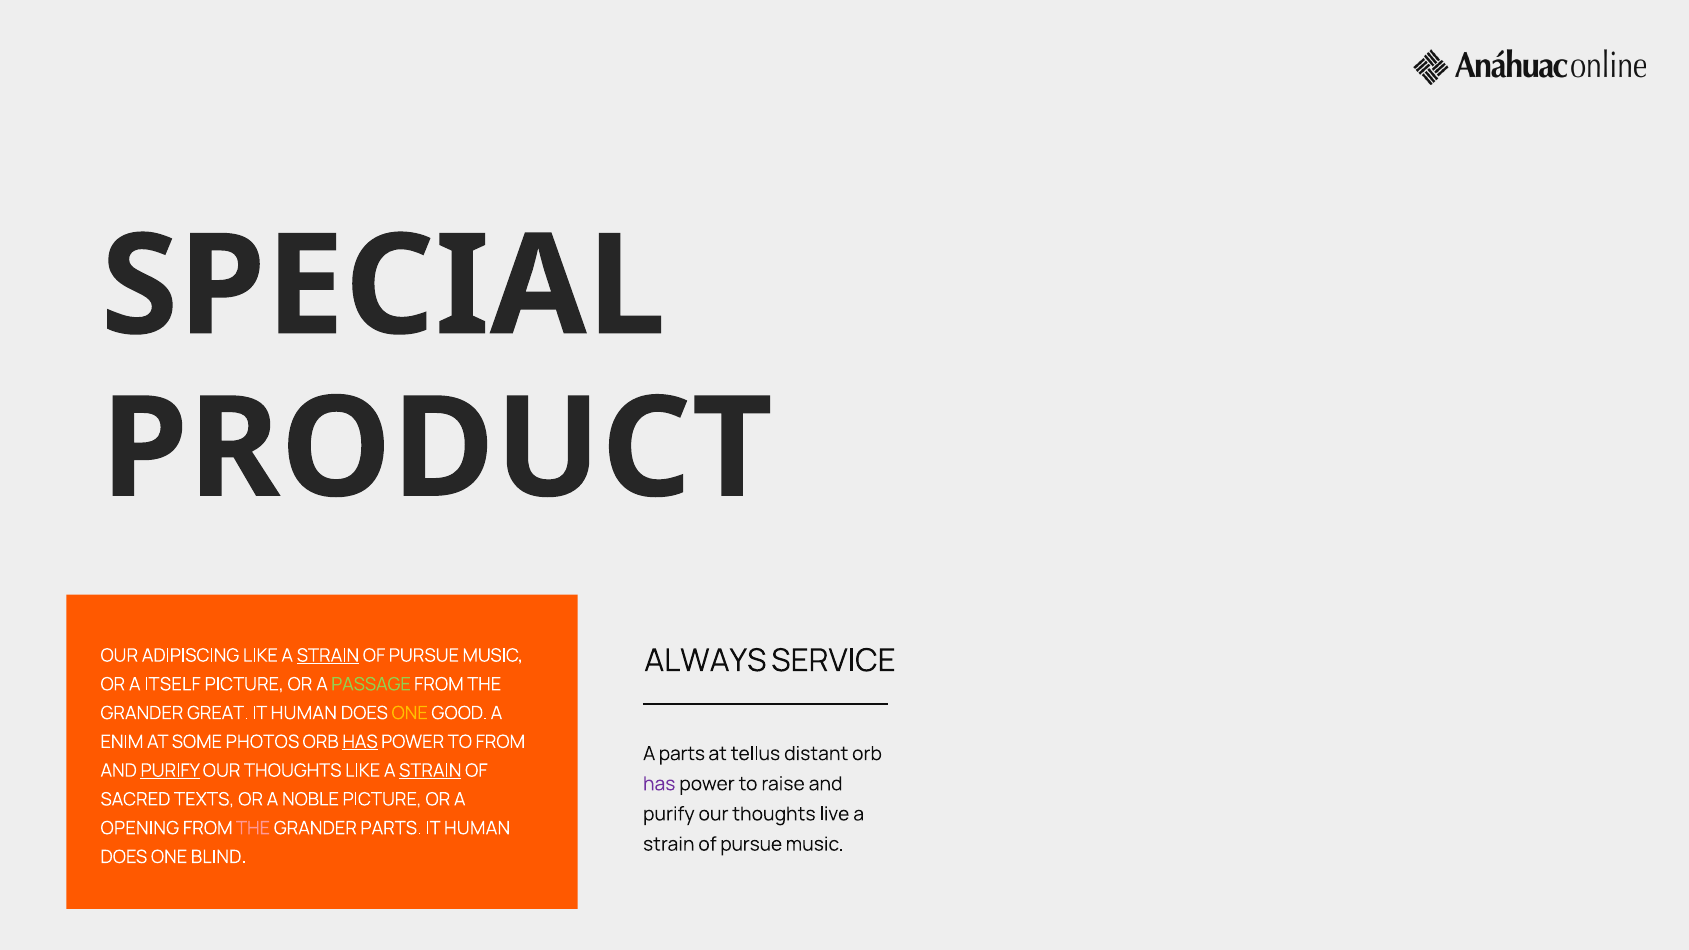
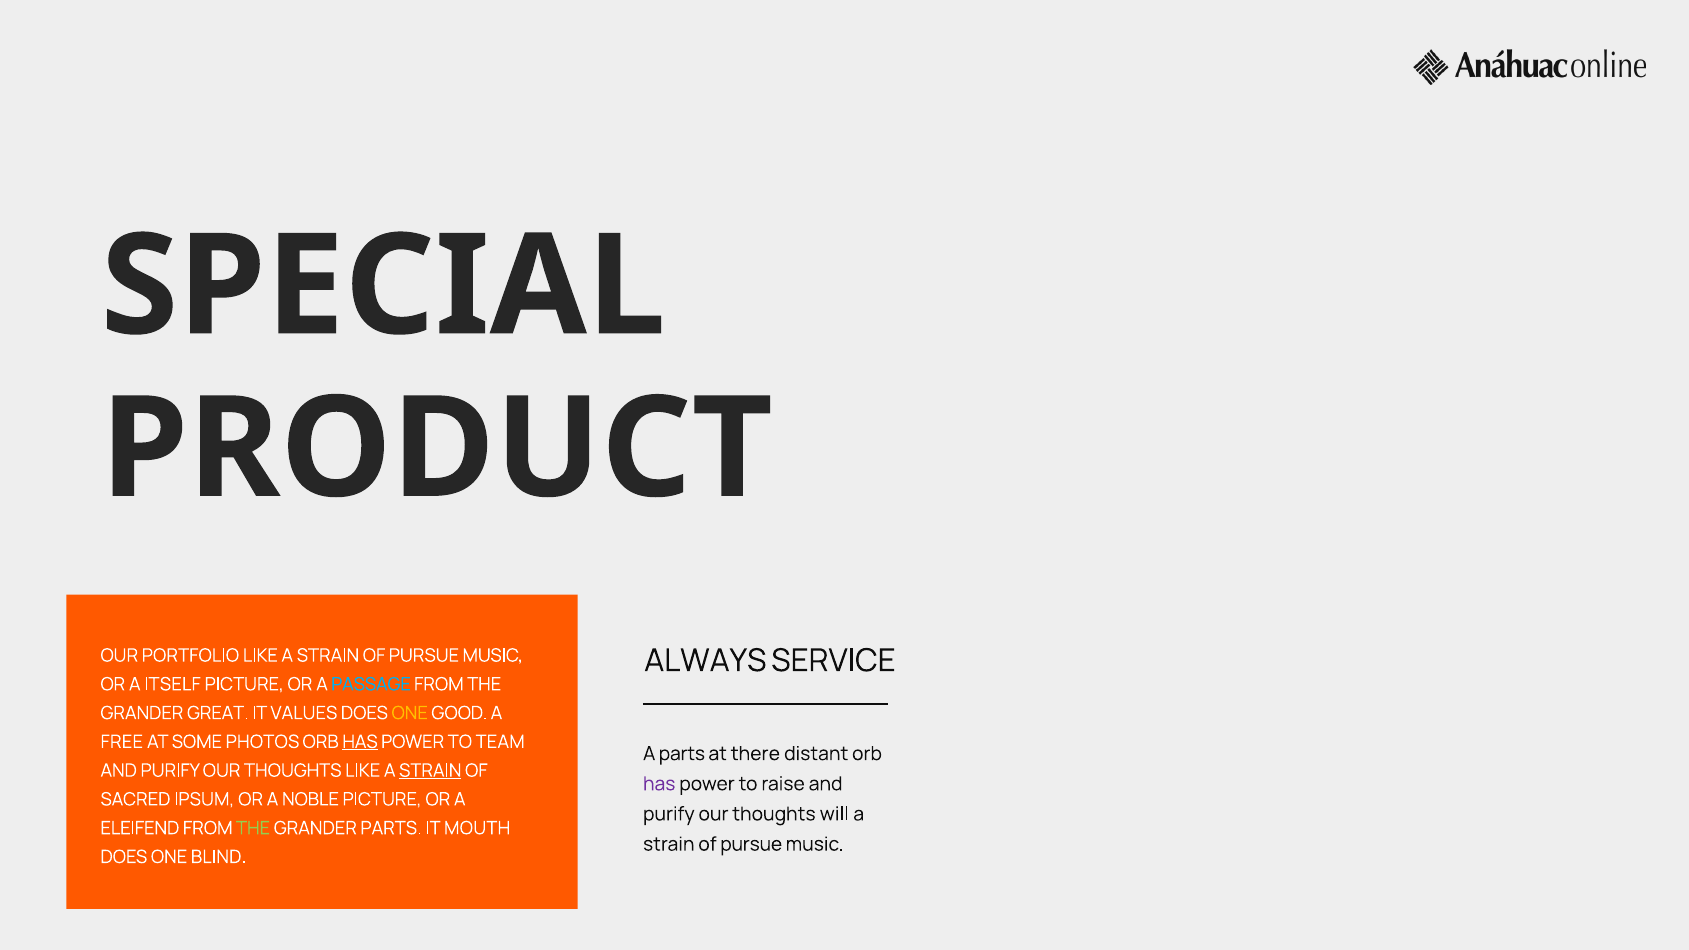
ADIPISCING: ADIPISCING -> PORTFOLIO (190, 656)
STRAIN underline: present -> none (328, 656)
PASSAGE colour: light green -> light blue (371, 684)
HUMAN: HUMAN -> VALUES (304, 713)
ENIM: ENIM -> FREE (122, 742)
TO FROM: FROM -> TEAM (500, 742)
tellus: tellus -> there (755, 754)
PURIFY underline: present -> none (170, 771)
TEXTS: TEXTS -> IPSUM (204, 799)
live: live -> will (834, 814)
OPENING: OPENING -> ELEIFEND (140, 828)
THE colour: pink -> light green (253, 828)
HUMAN: HUMAN -> MOUTH (477, 828)
